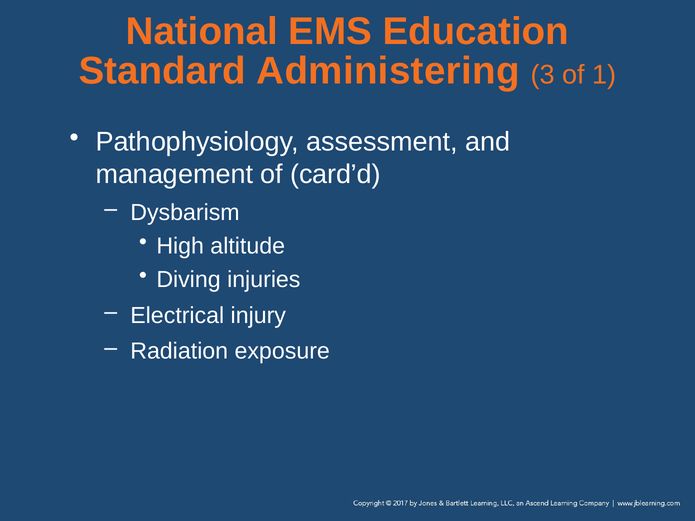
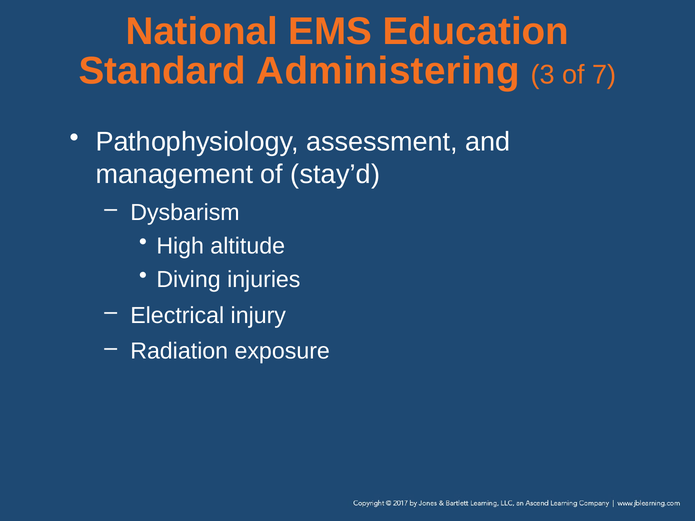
1: 1 -> 7 (604, 75)
card’d: card’d -> stay’d (335, 175)
